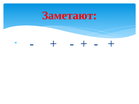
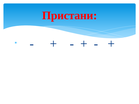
Заметают: Заметают -> Пристани (70, 15)
